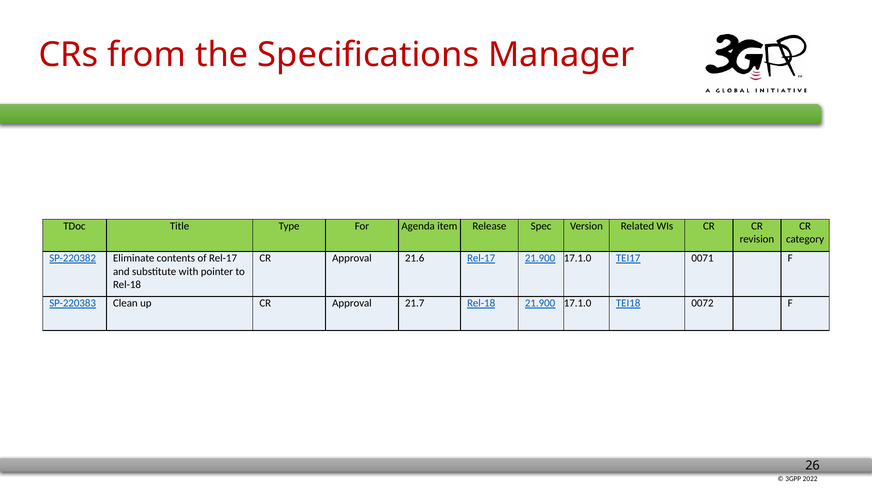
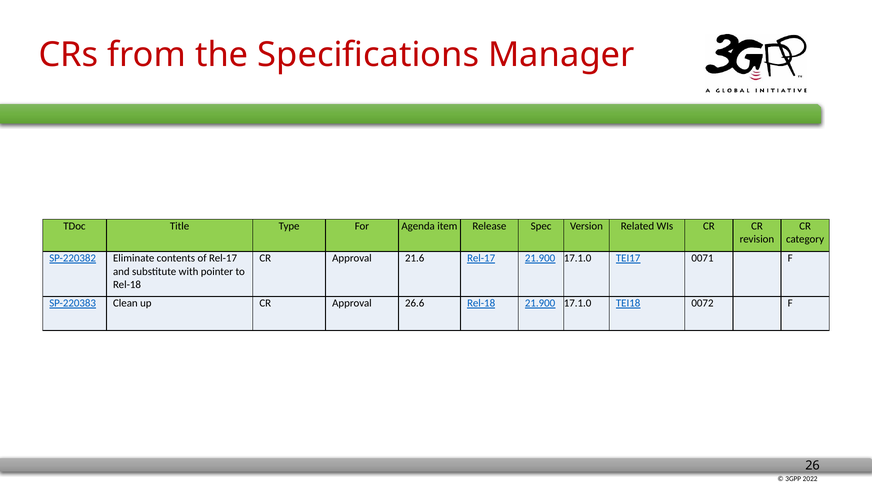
21.7: 21.7 -> 26.6 (415, 303)
